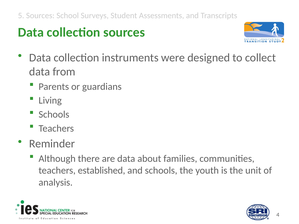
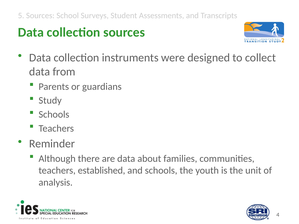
Living: Living -> Study (50, 101)
